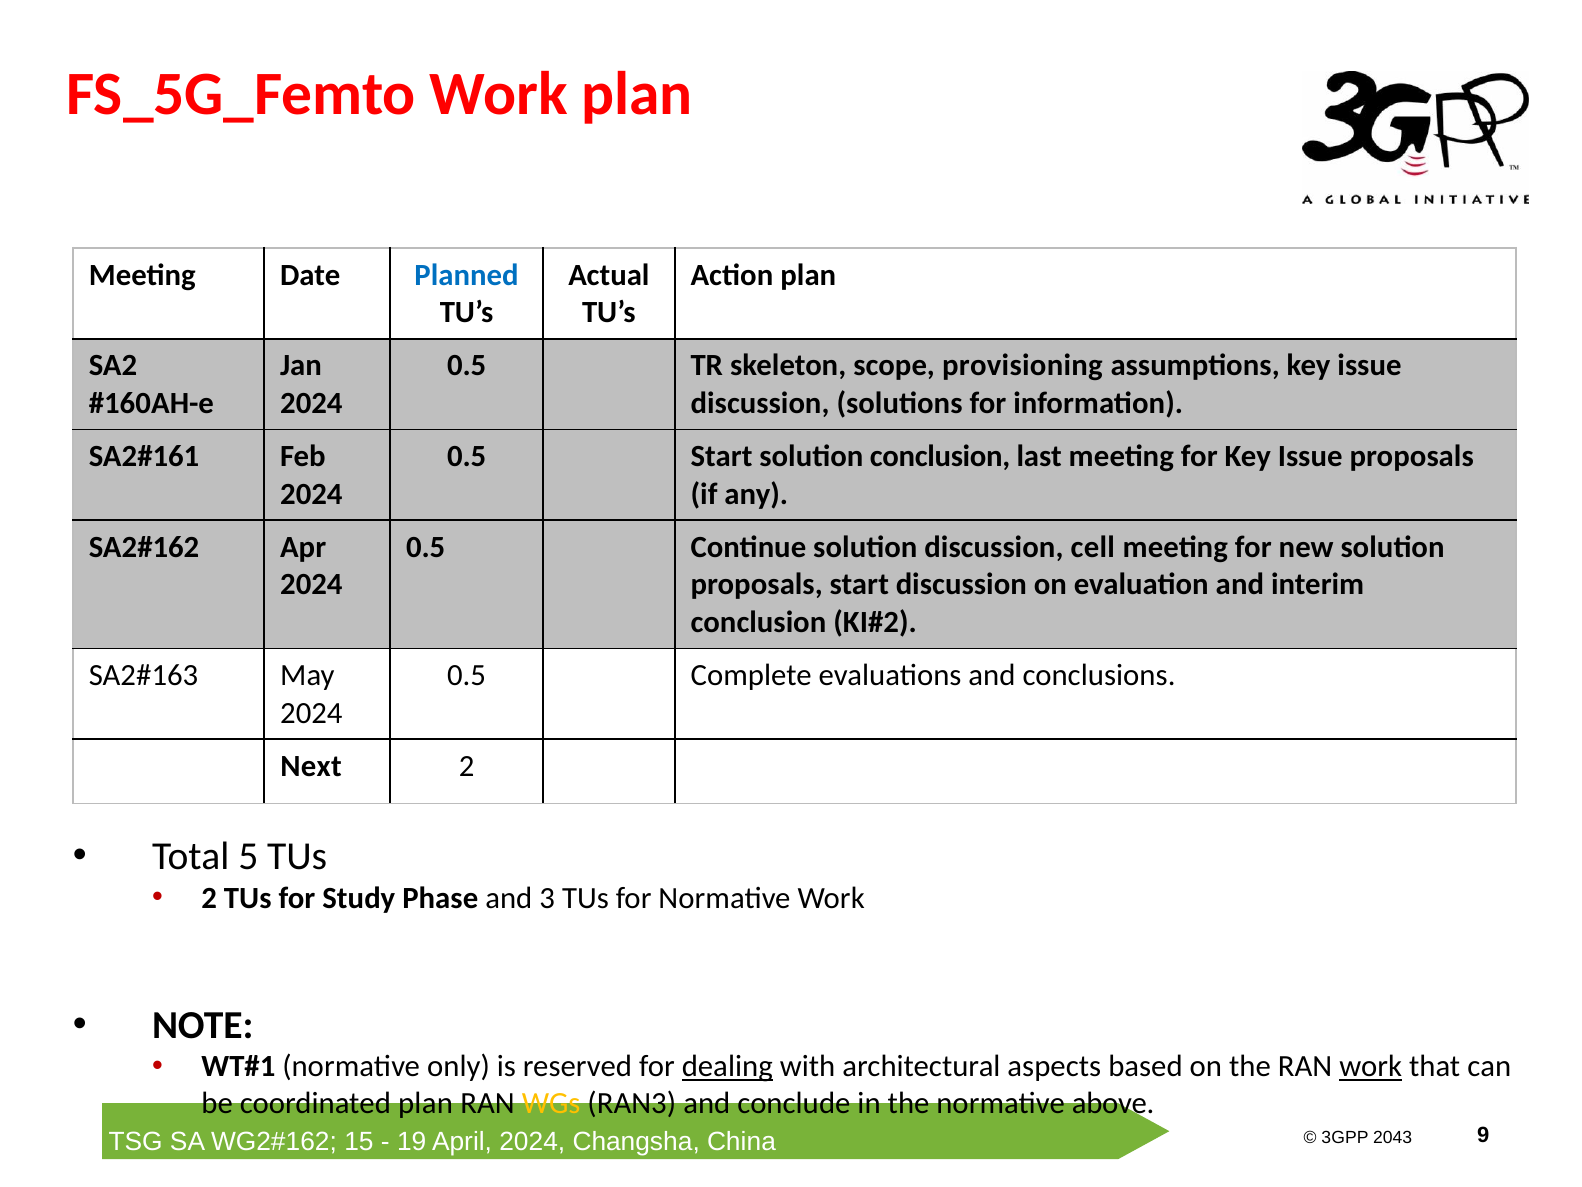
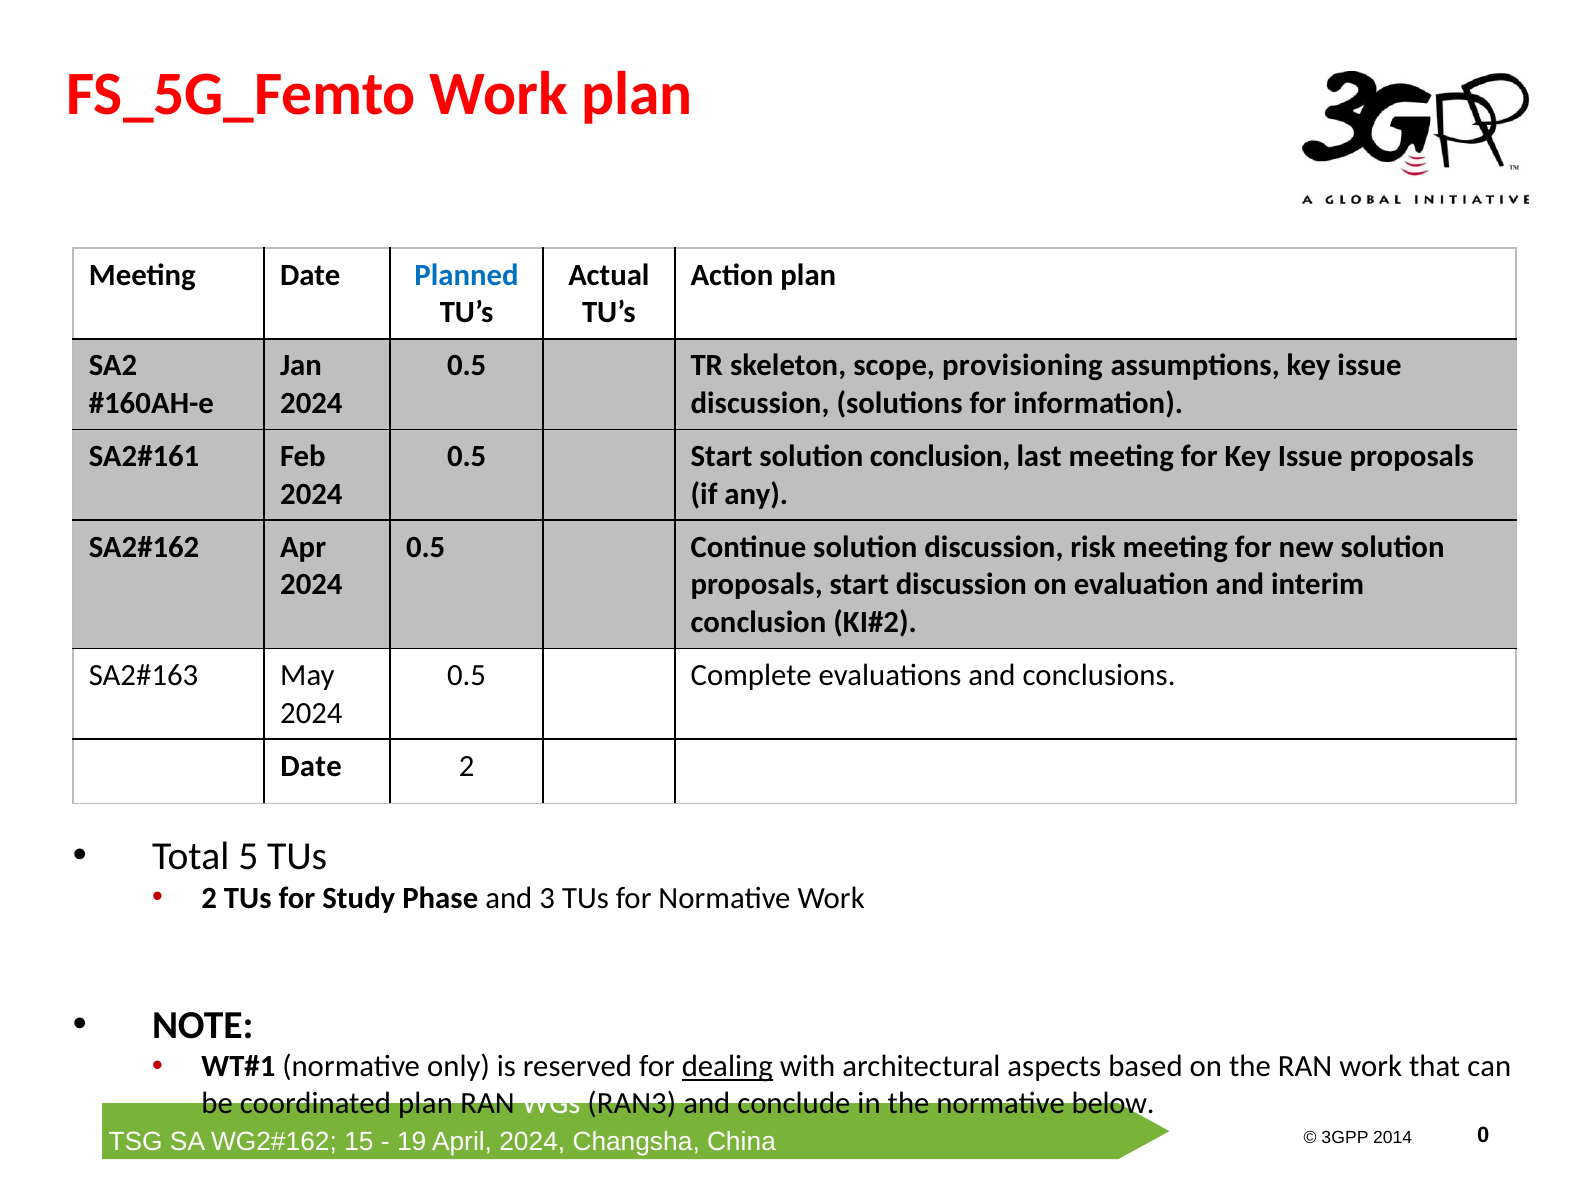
cell: cell -> risk (1093, 547)
Next: Next -> Date (311, 766)
work underline: present -> none (1371, 1066)
WGs colour: yellow -> white (551, 1103)
above: above -> below (1113, 1103)
9: 9 -> 0 (1483, 1134)
2043: 2043 -> 2014 (1393, 1138)
